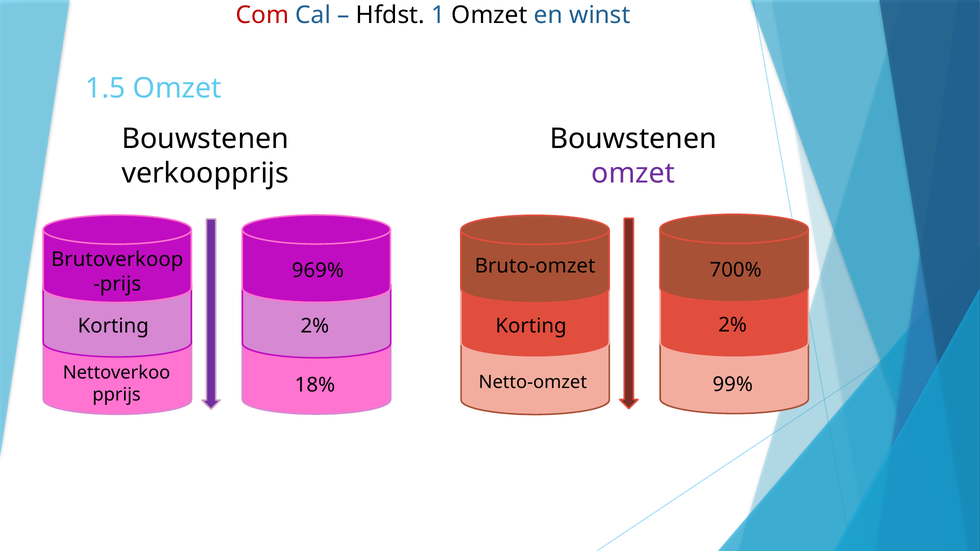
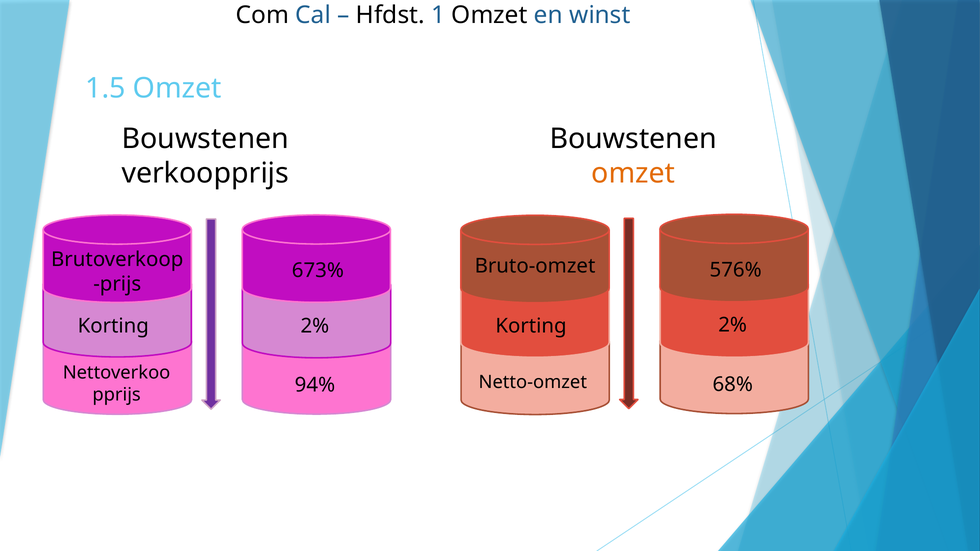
Com colour: red -> black (262, 15)
omzet colour: purple -> orange (633, 173)
700%: 700% -> 576% (736, 270)
969%: 969% -> 673% (318, 271)
99%: 99% -> 68% (733, 385)
18%: 18% -> 94% (315, 385)
